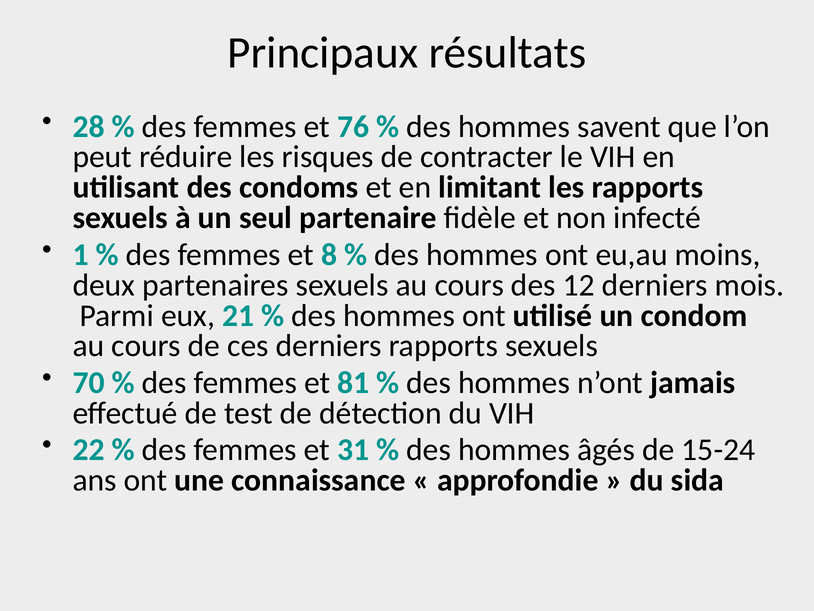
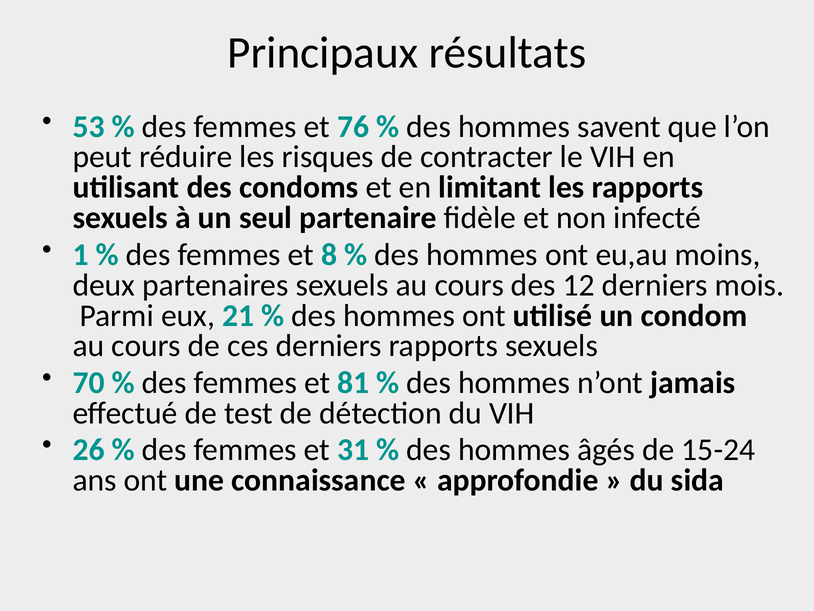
28: 28 -> 53 (89, 126)
22: 22 -> 26 (89, 450)
